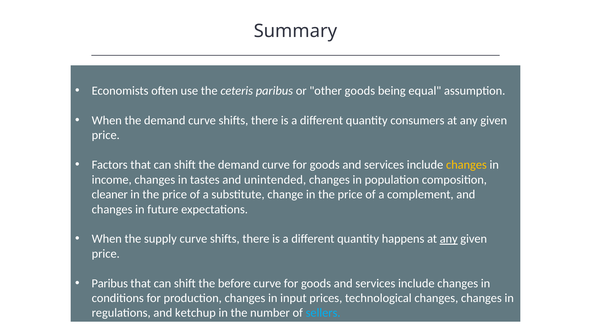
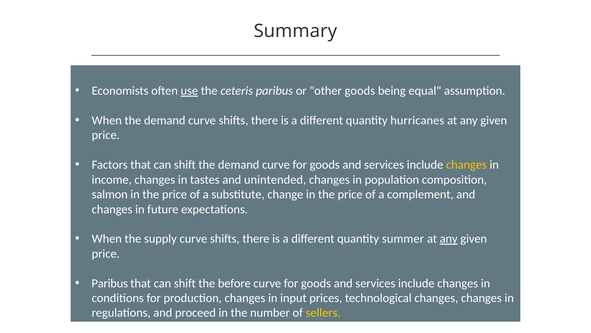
use underline: none -> present (189, 91)
consumers: consumers -> hurricanes (417, 120)
cleaner: cleaner -> salmon (110, 194)
happens: happens -> summer (403, 238)
ketchup: ketchup -> proceed (195, 312)
sellers colour: light blue -> yellow (323, 312)
